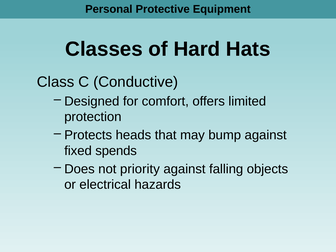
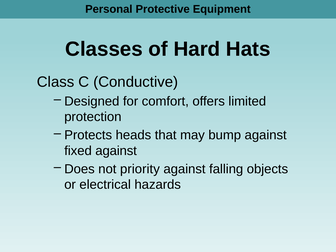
fixed spends: spends -> against (116, 151)
